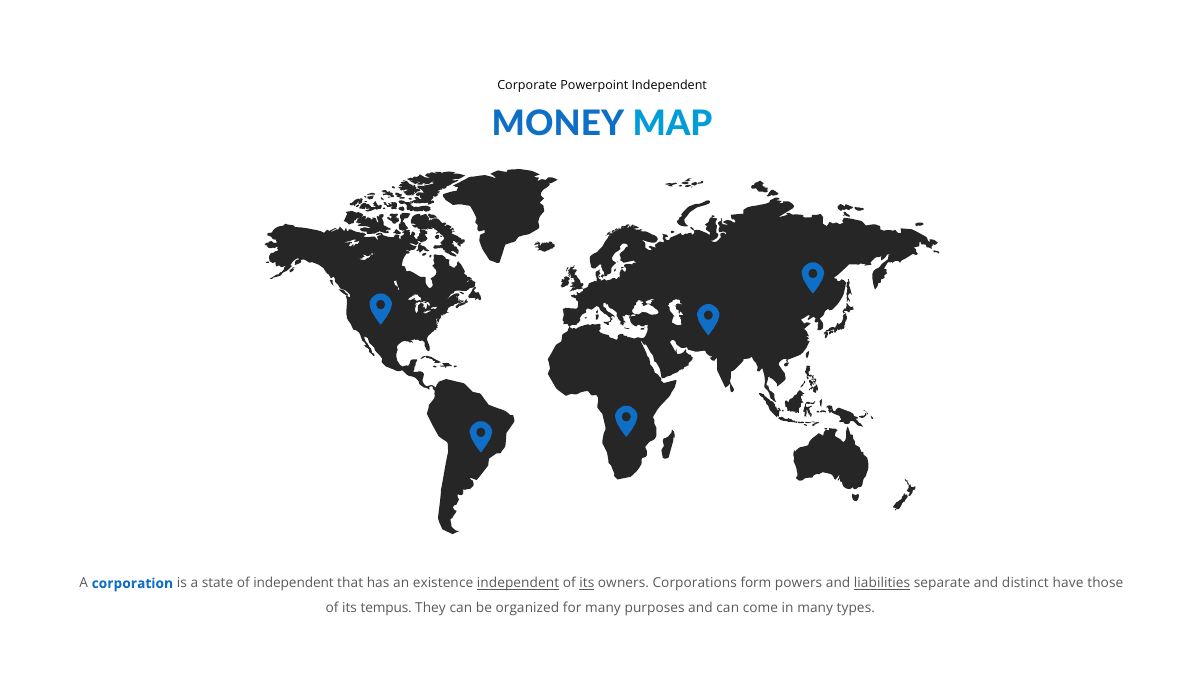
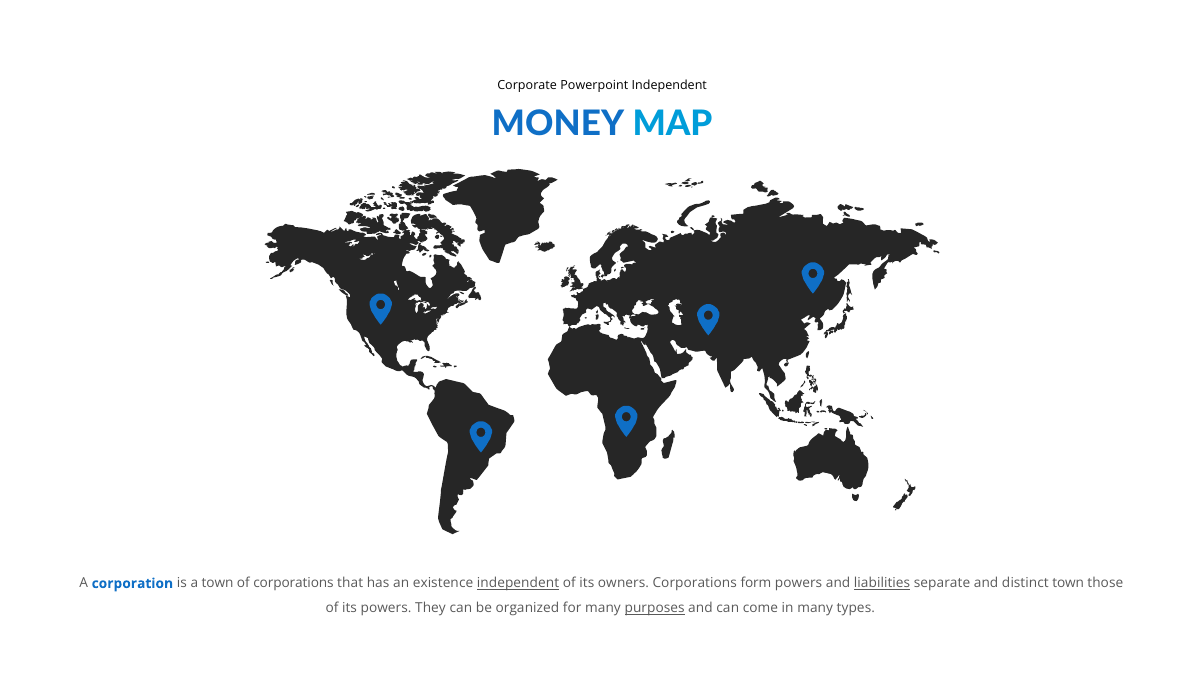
a state: state -> town (218, 583)
of independent: independent -> corporations (294, 583)
its underline: present -> none (587, 583)
distinct have: have -> town (1068, 583)
its tempus: tempus -> powers (386, 608)
purposes underline: none -> present (655, 608)
